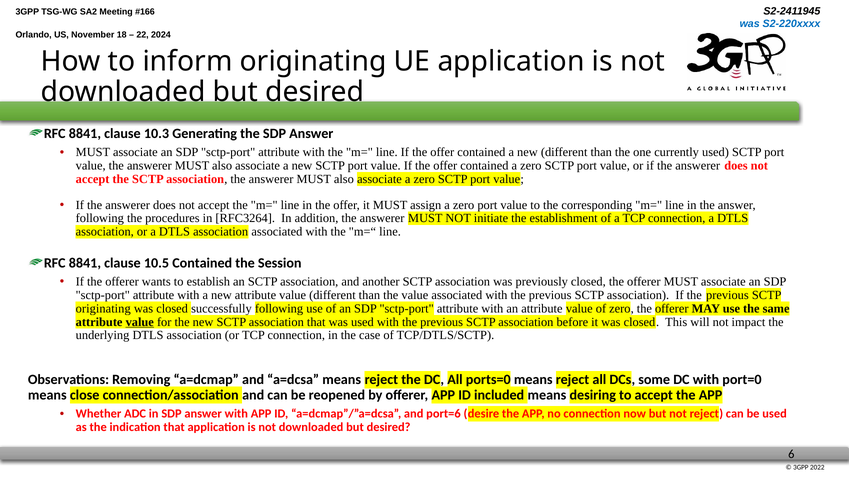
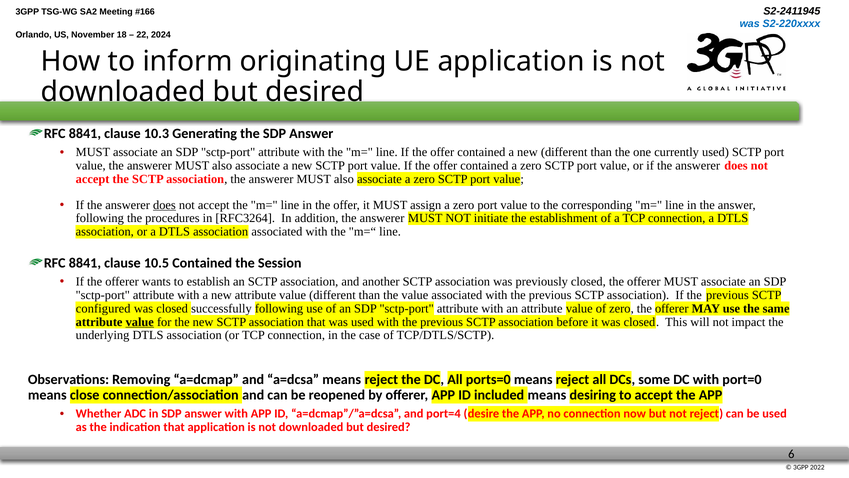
does underline: none -> present (164, 205)
originating: originating -> configured (103, 308)
port=6: port=6 -> port=4 (443, 413)
